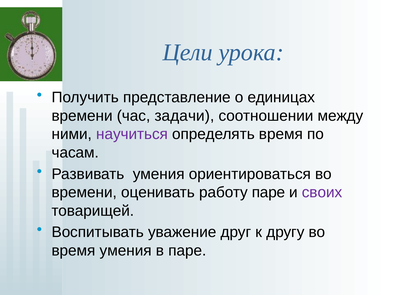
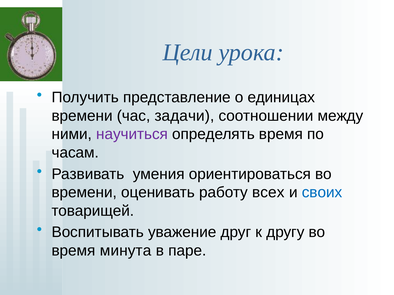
работу паре: паре -> всех (268, 193)
своих colour: purple -> blue (322, 193)
время умения: умения -> минута (126, 251)
